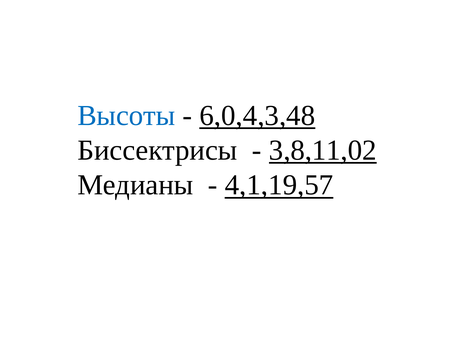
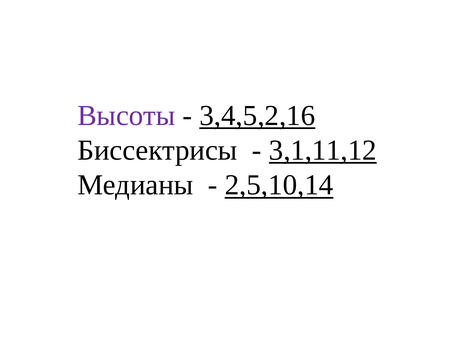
Высоты colour: blue -> purple (126, 115)
6,0,4,3,48: 6,0,4,3,48 -> 3,4,5,2,16 (257, 115)
3,8,11,02: 3,8,11,02 -> 3,1,11,12 (323, 150)
4,1,19,57: 4,1,19,57 -> 2,5,10,14 (279, 185)
